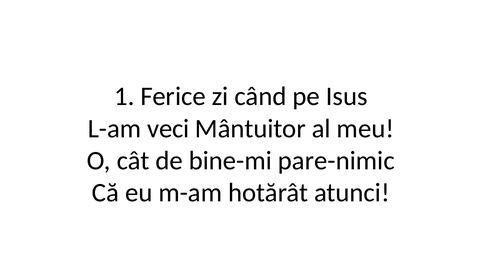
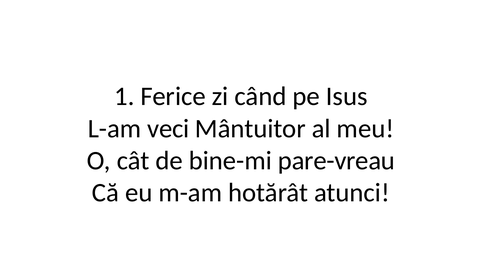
pare-nimic: pare-nimic -> pare-vreau (336, 161)
